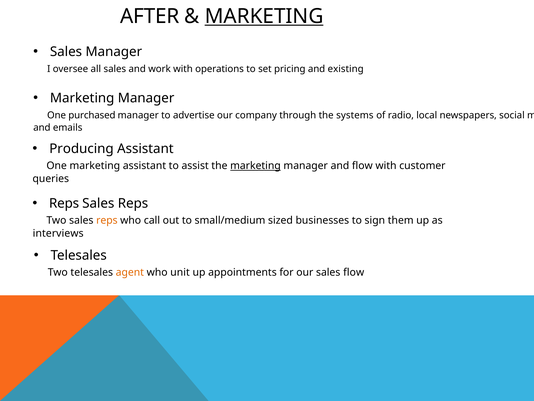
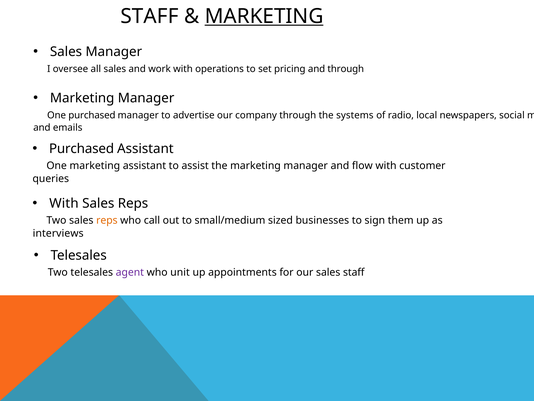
AFTER: AFTER -> STAFF (150, 16)
and existing: existing -> through (346, 69)
Producing: Producing -> Purchased (82, 149)
marketing underline: present -> none (255, 166)
Reps: Reps -> With (64, 203)
agent colour: orange -> purple (130, 272)
sales flow: flow -> staff (354, 272)
